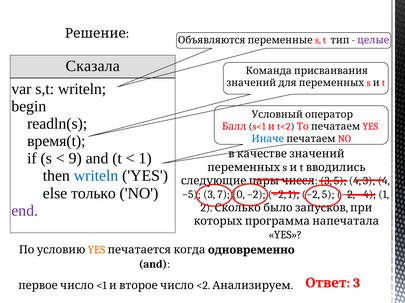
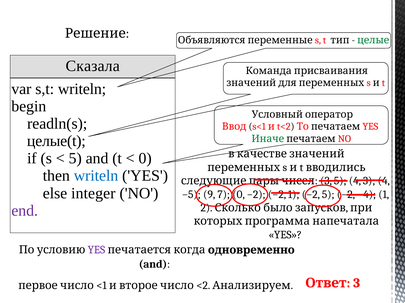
целые colour: purple -> green (373, 40)
Балл: Балл -> Ввод (234, 127)
время(t: время(t -> целые(t (56, 141)
Иначе colour: blue -> green (268, 139)
9: 9 -> 5 (75, 159)
1: 1 -> 0 (145, 159)
только: только -> integer (93, 194)
−5 3: 3 -> 9 (209, 195)
YES colour: orange -> purple (96, 250)
